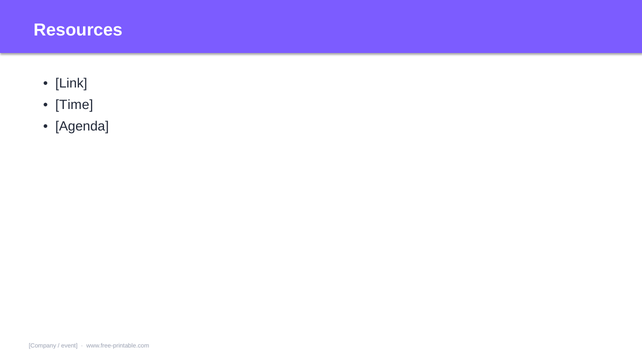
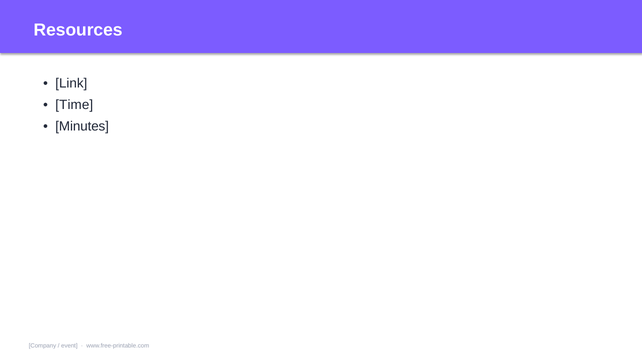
Agenda: Agenda -> Minutes (82, 126)
